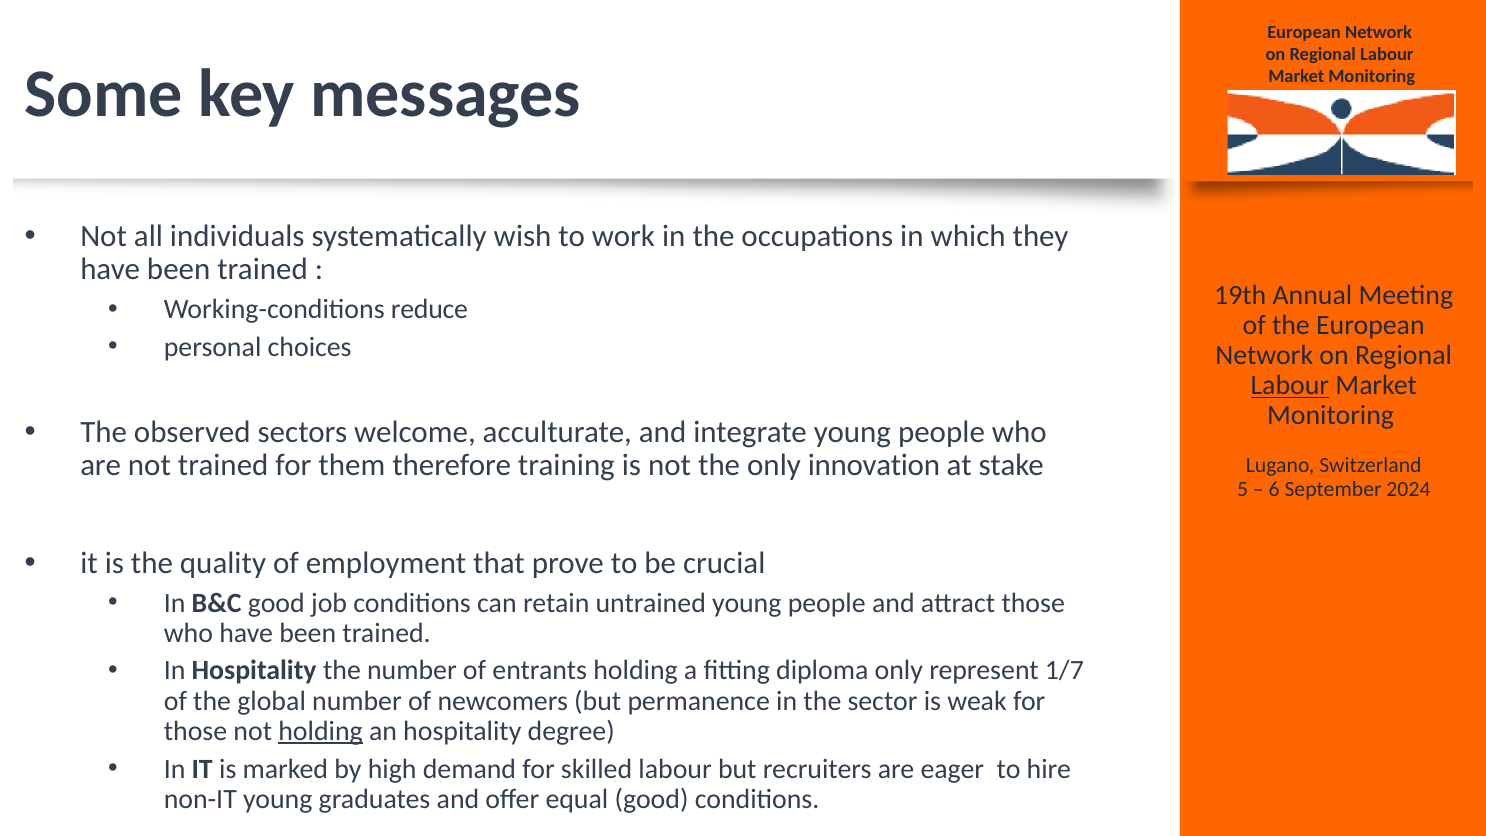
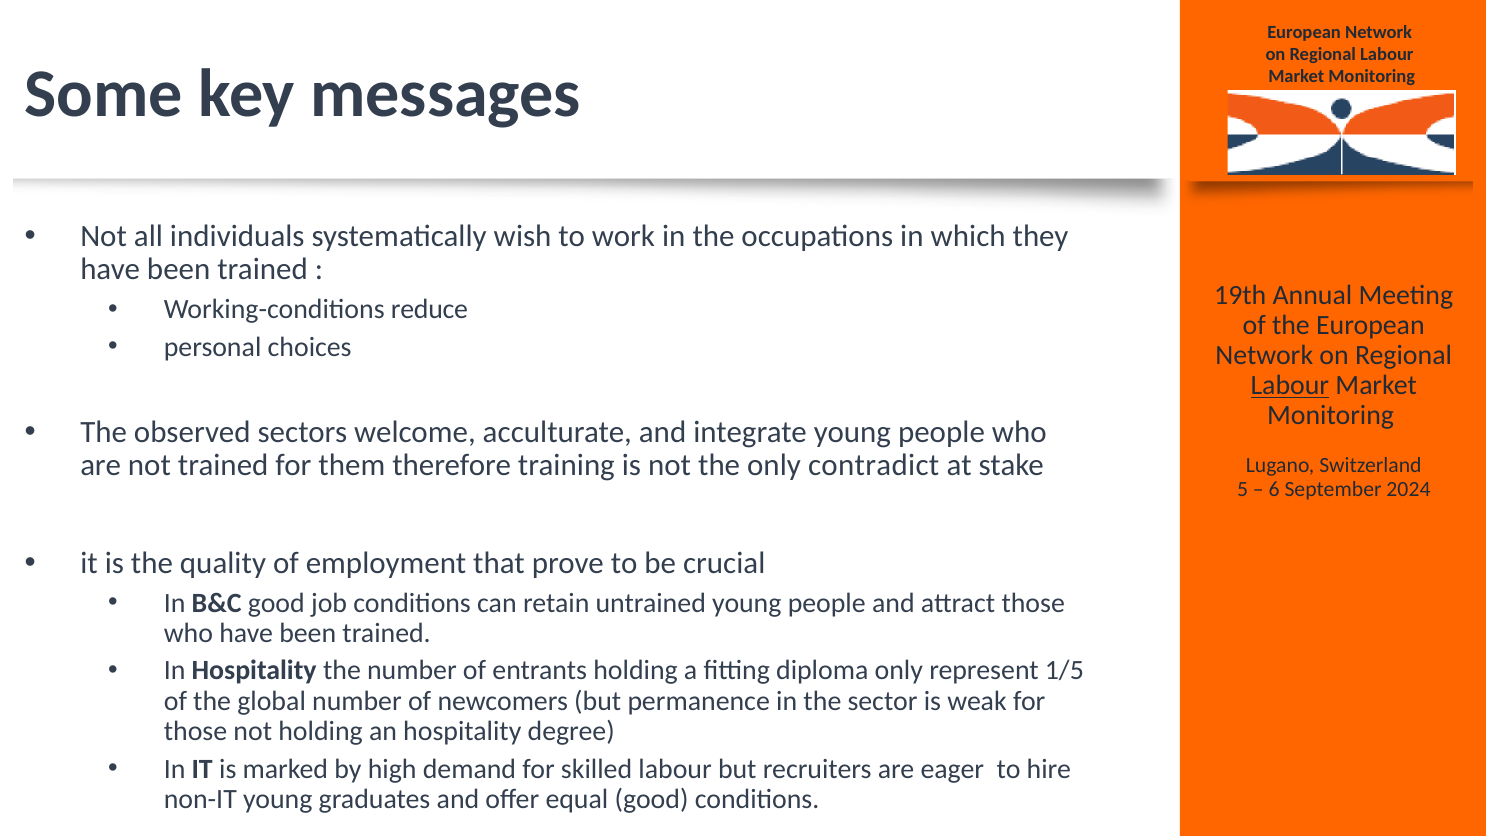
innovation: innovation -> contradict (874, 465)
1/7: 1/7 -> 1/5 (1064, 671)
holding underline: present -> none (321, 731)
